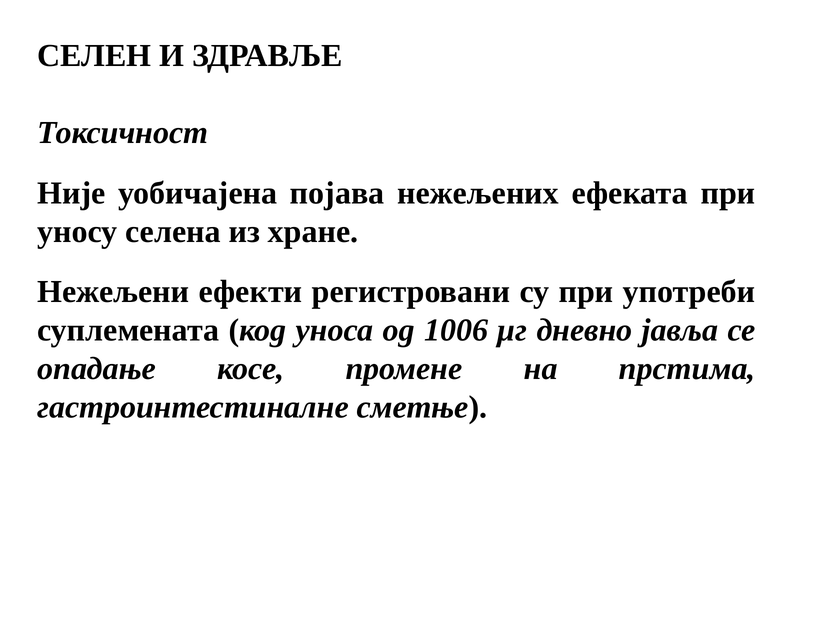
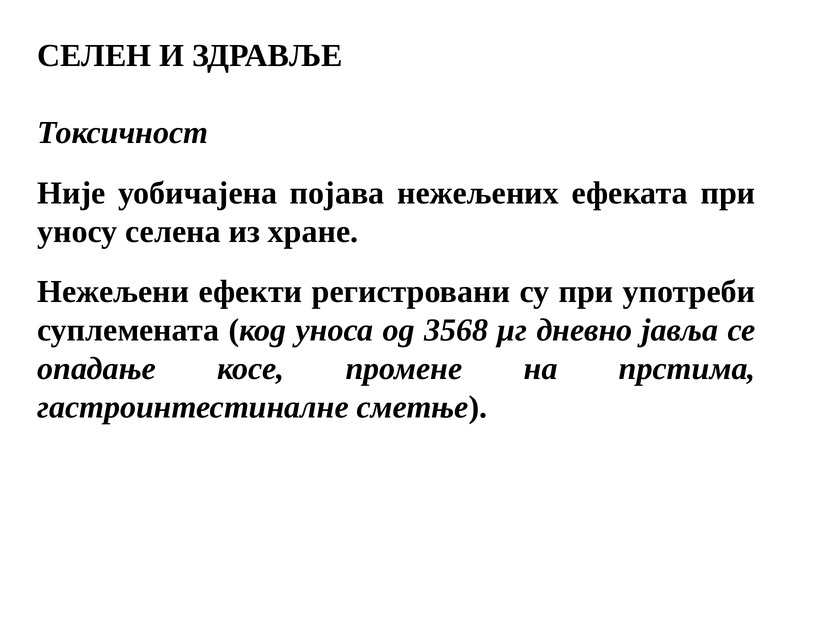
1006: 1006 -> 3568 (456, 330)
